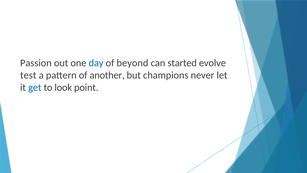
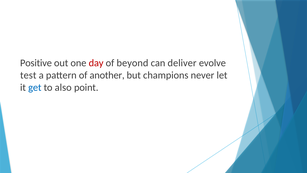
Passion: Passion -> Positive (36, 63)
day colour: blue -> red (96, 63)
started: started -> deliver (182, 63)
look: look -> also (63, 87)
